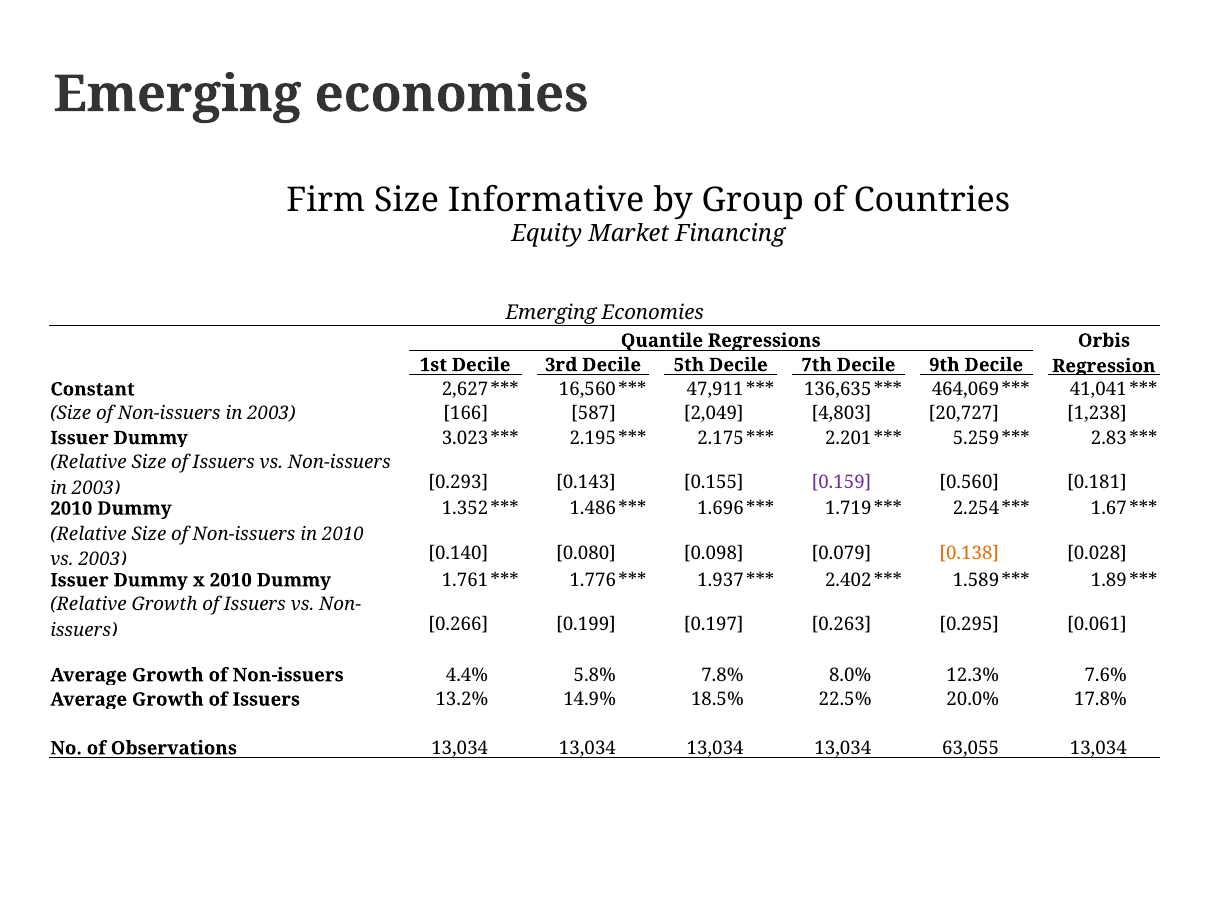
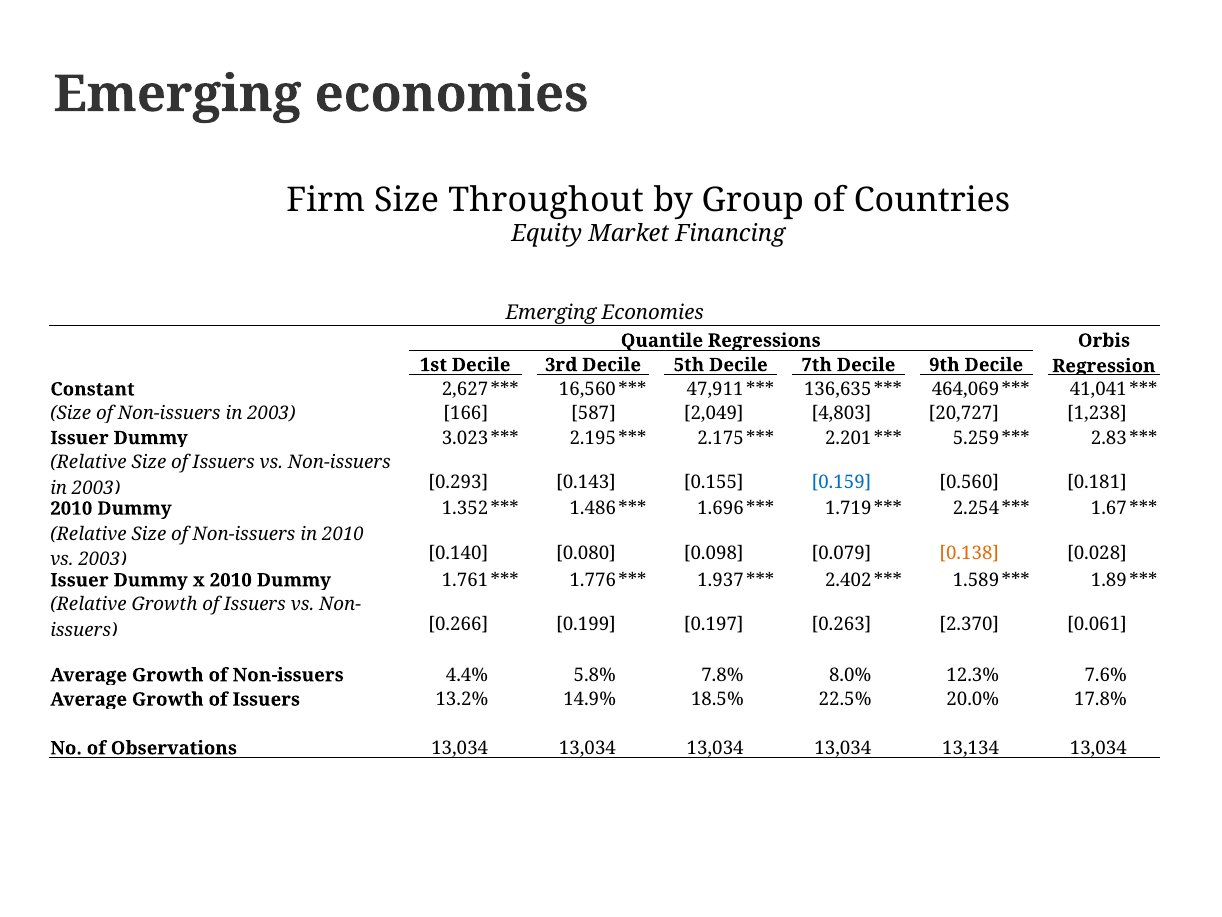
Informative: Informative -> Throughout (546, 200)
0.159 colour: purple -> blue (842, 482)
0.295: 0.295 -> 2.370 (969, 624)
63,055: 63,055 -> 13,134 (971, 748)
